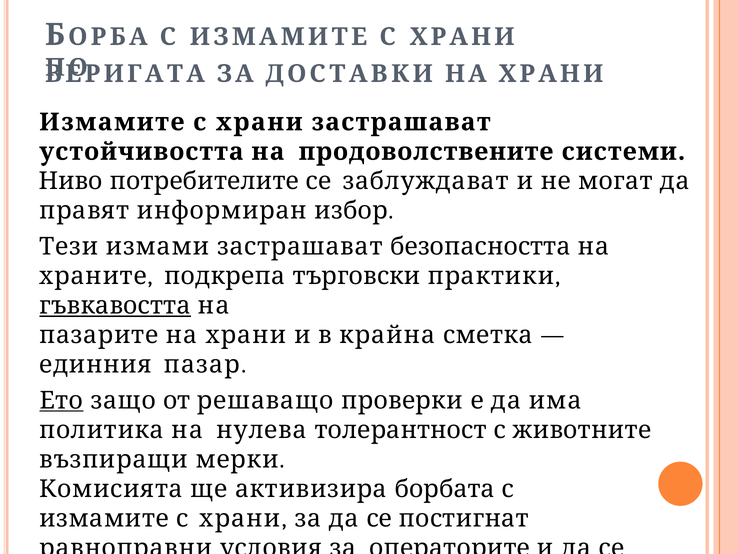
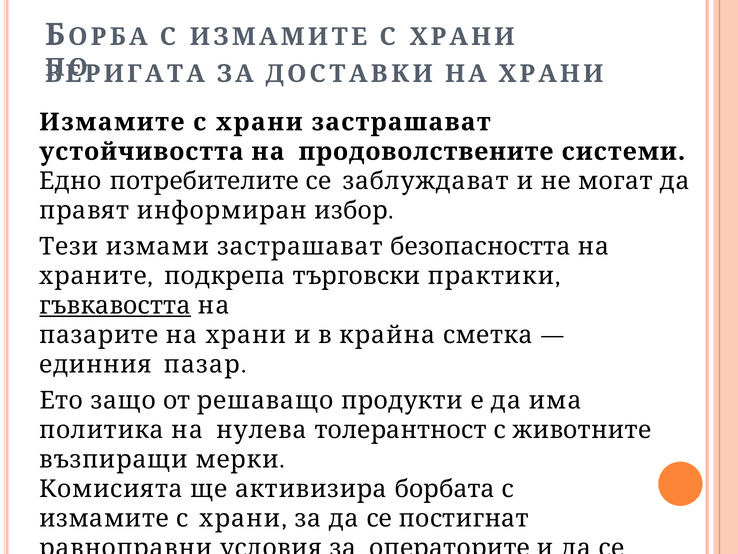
Ниво: Ниво -> Едно (70, 181)
Ето underline: present -> none (61, 400)
проверки: проверки -> продукти (402, 400)
